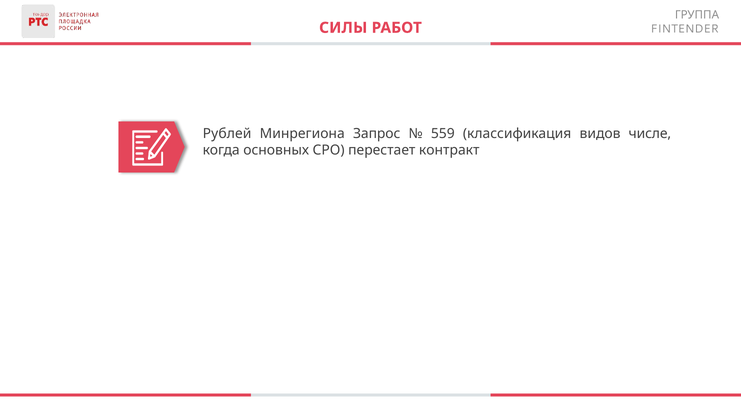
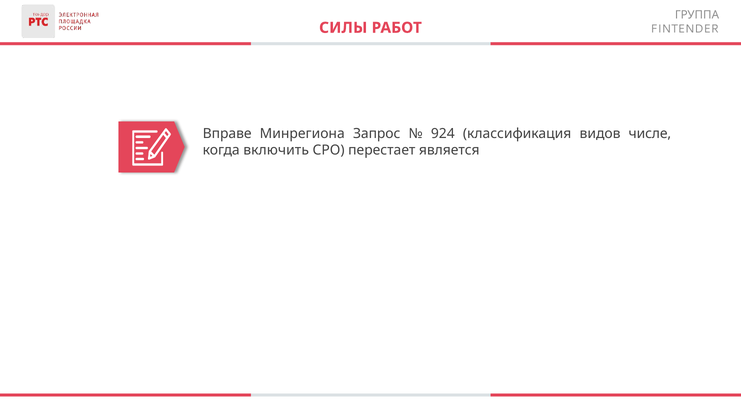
Рублей: Рублей -> Вправе (227, 133)
559: 559 -> 924 (443, 133)
основных: основных -> включить (276, 150)
контракт: контракт -> является (449, 150)
